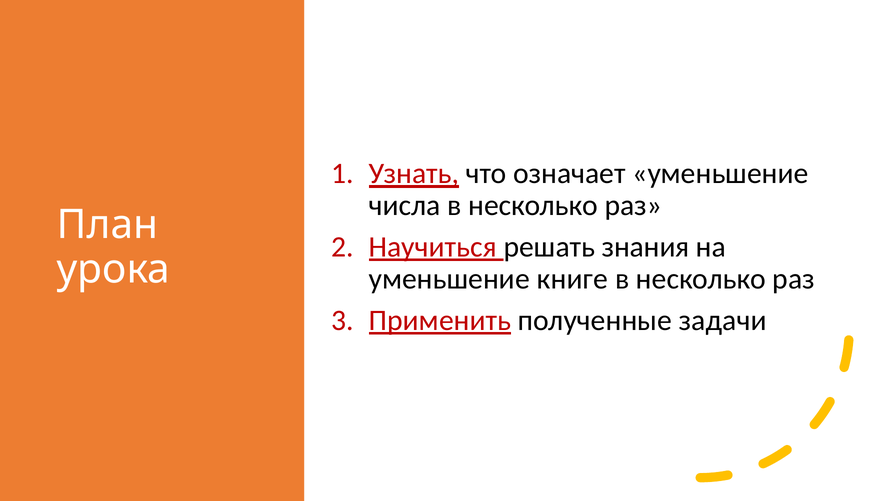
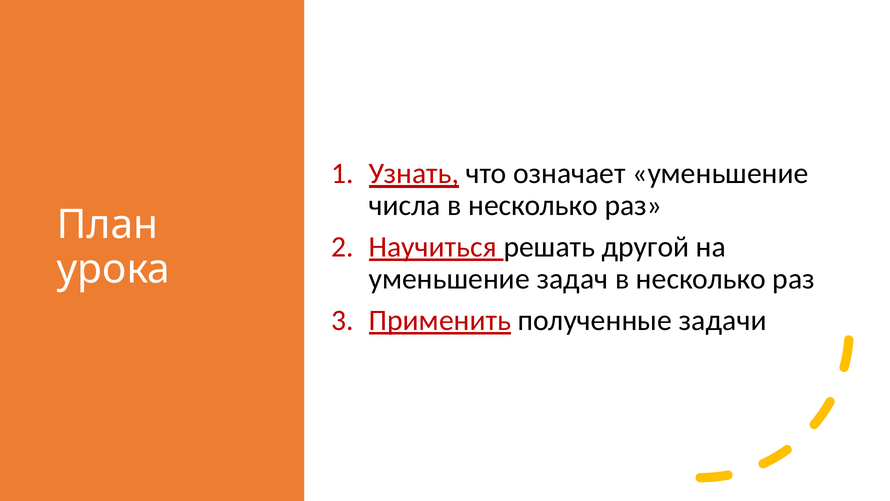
знания: знания -> другой (646, 247)
книге: книге -> задач (572, 279)
